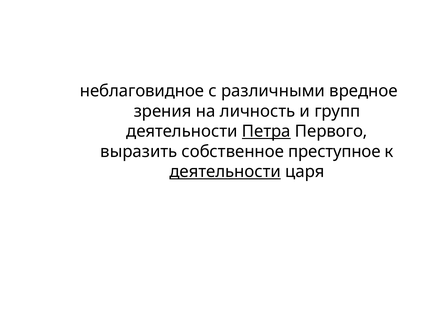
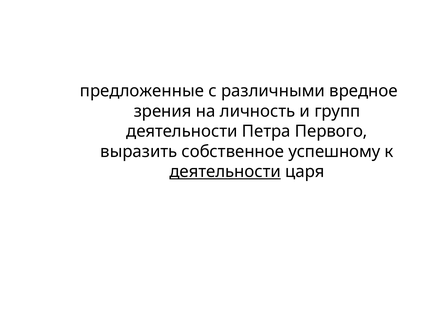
неблаговидное: неблаговидное -> предложенные (142, 91)
Петра underline: present -> none (266, 131)
преступное: преступное -> успешному (334, 151)
